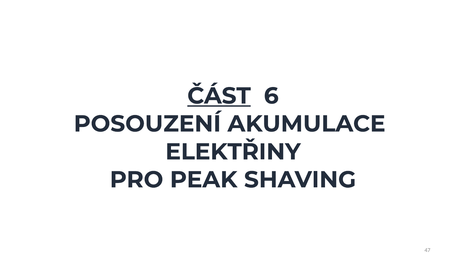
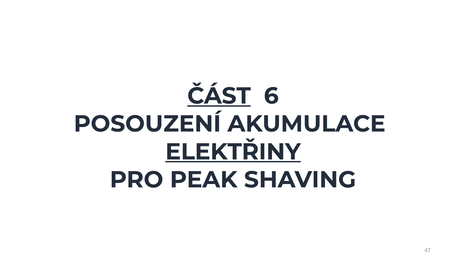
ELEKTŘINY underline: none -> present (233, 152)
